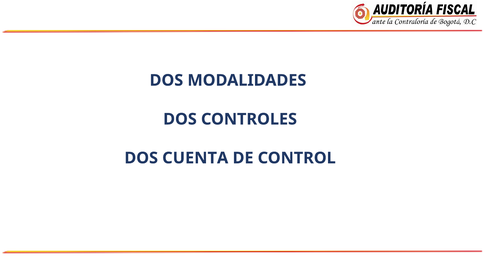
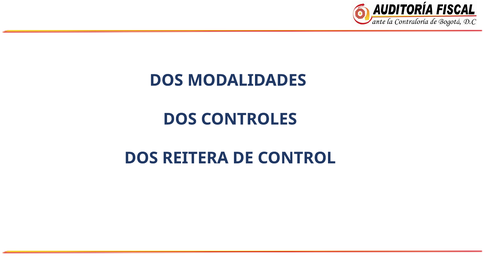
CUENTA: CUENTA -> REITERA (195, 158)
